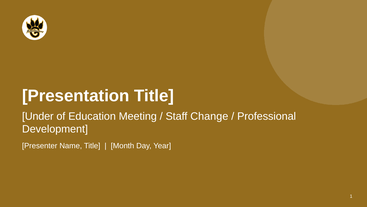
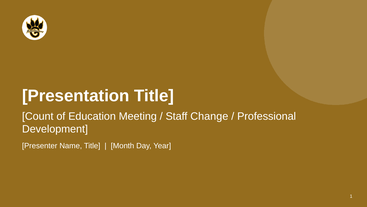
Under: Under -> Count (38, 116)
